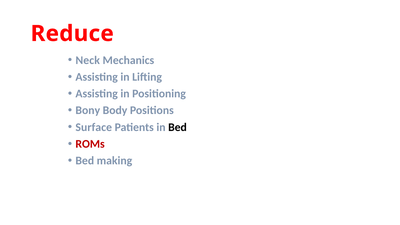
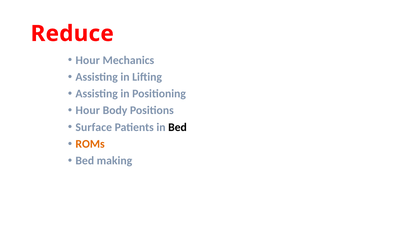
Neck: Neck -> Hour (88, 60)
Bony: Bony -> Hour (88, 110)
ROMs colour: red -> orange (90, 144)
